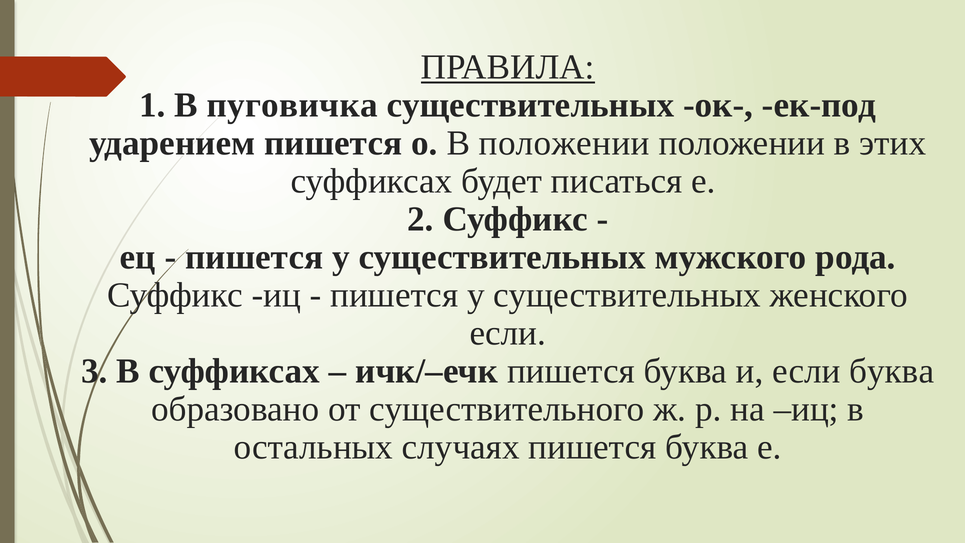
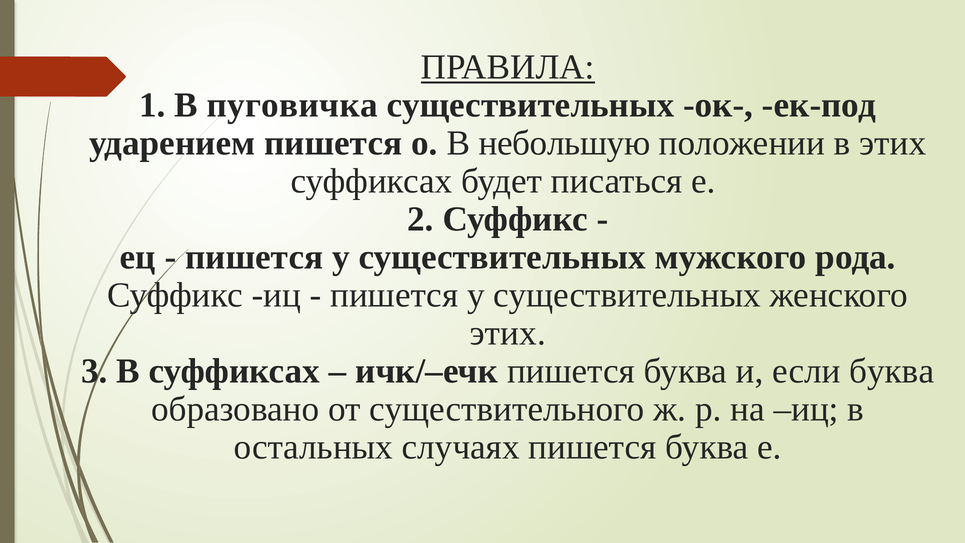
В положении: положении -> небольшую (565, 143)
если: если -> этих (508, 333)
